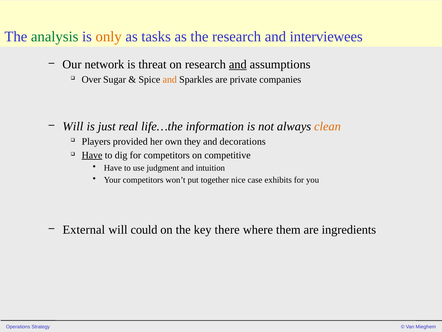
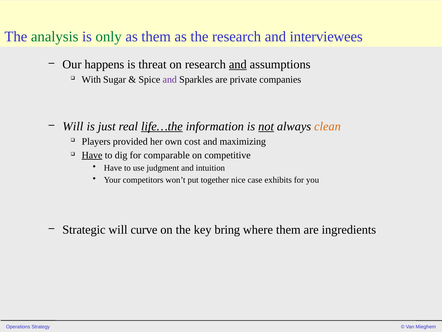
only colour: orange -> green (109, 37)
as tasks: tasks -> them (156, 37)
network: network -> happens (104, 64)
Over: Over -> With (91, 79)
and colour: orange -> purple (170, 79)
life…the underline: none -> present (162, 126)
not underline: none -> present (266, 126)
they: they -> cost (192, 141)
decorations: decorations -> maximizing (243, 141)
for competitors: competitors -> comparable (167, 155)
External: External -> Strategic (84, 229)
could: could -> curve (144, 229)
there: there -> bring (227, 229)
